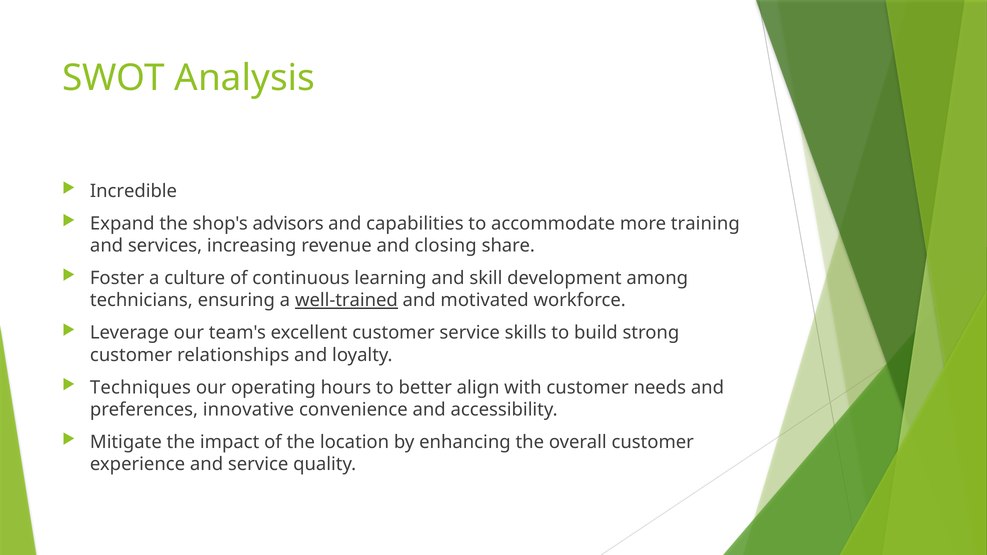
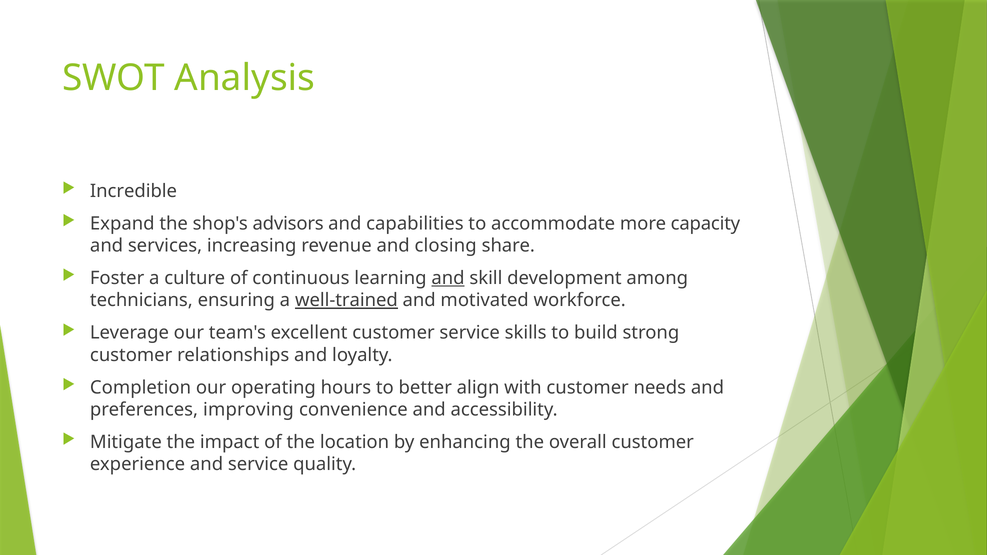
training: training -> capacity (705, 224)
and underline: none -> present (448, 278)
Techniques: Techniques -> Completion (141, 388)
innovative: innovative -> improving (248, 410)
